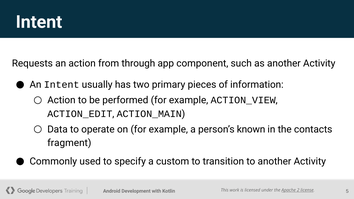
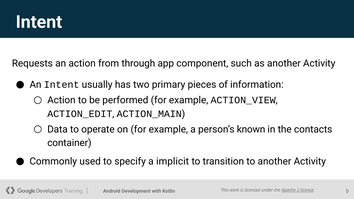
fragment: fragment -> container (69, 143)
custom: custom -> implicit (173, 161)
